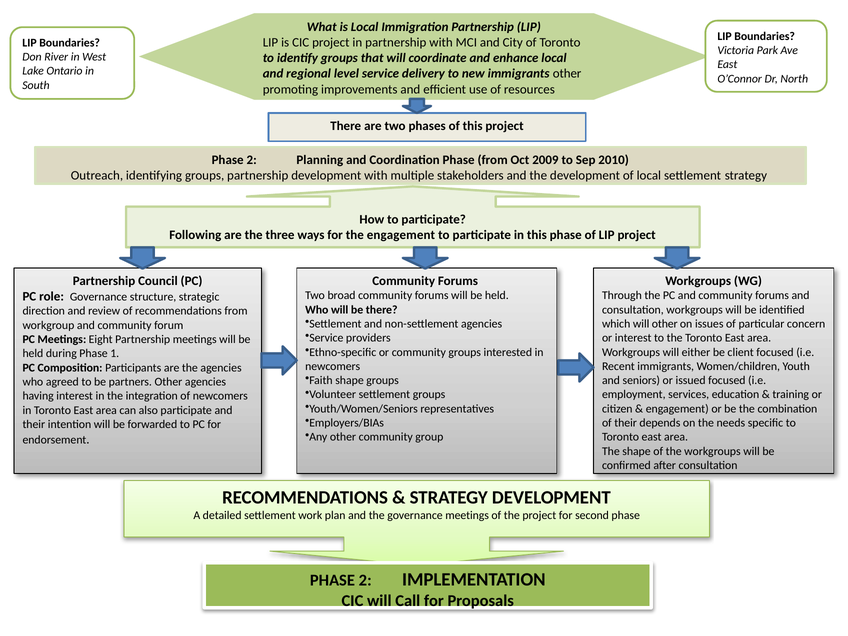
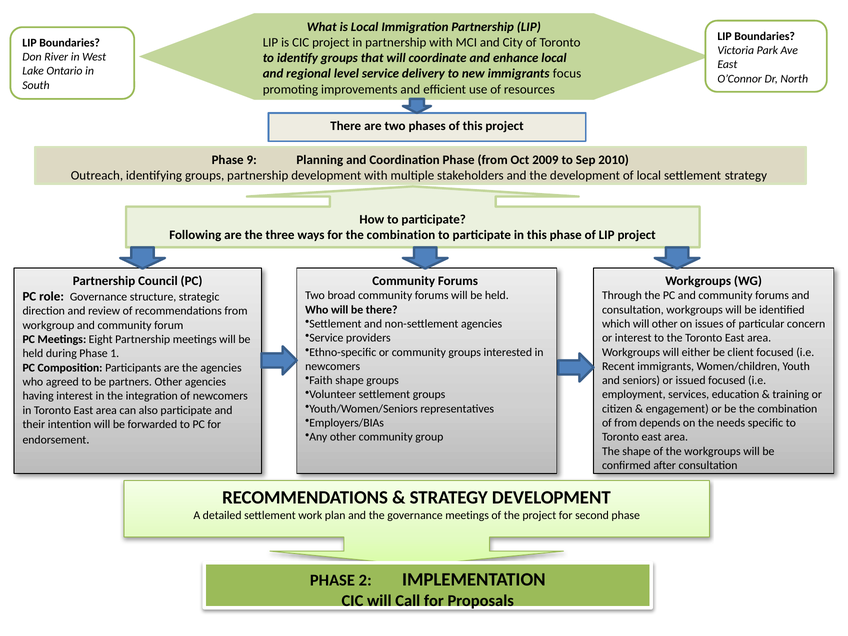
immigrants other: other -> focus (567, 74)
2: 2 -> 9 (252, 160)
for the engagement: engagement -> combination (401, 235)
of their: their -> from (626, 423)
